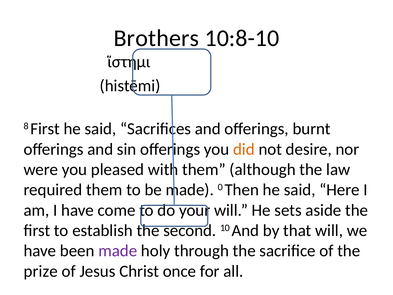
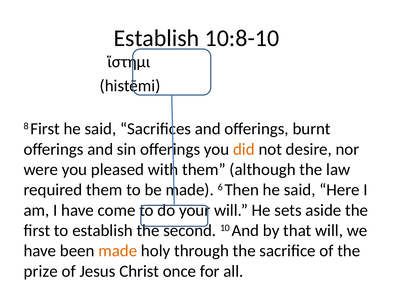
Brothers: Brothers -> Establish (156, 38)
0: 0 -> 6 (220, 187)
made colour: purple -> orange (118, 251)
